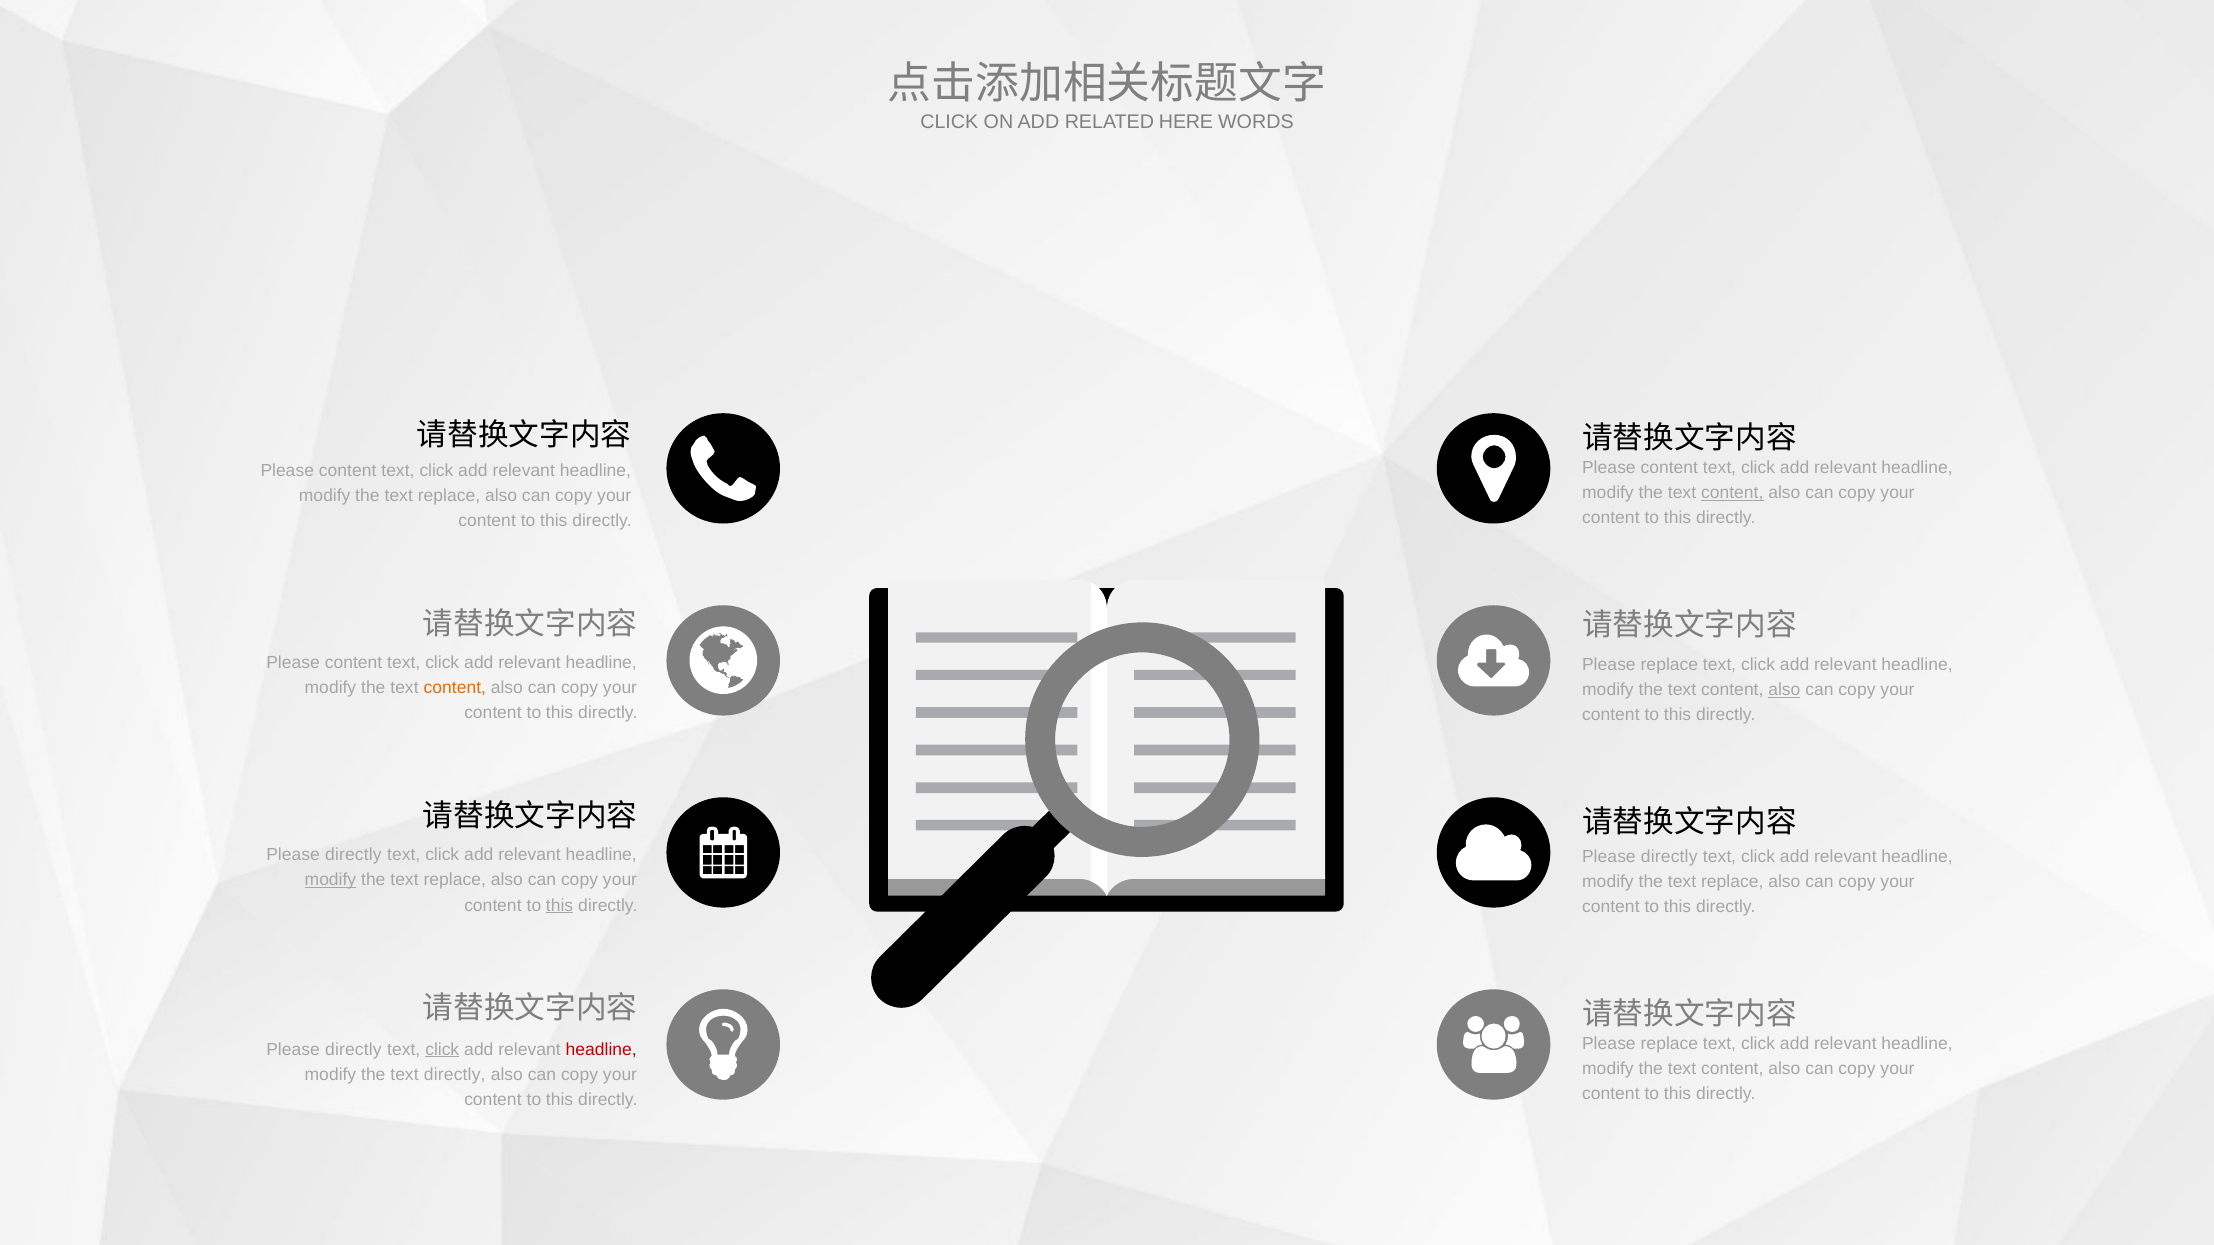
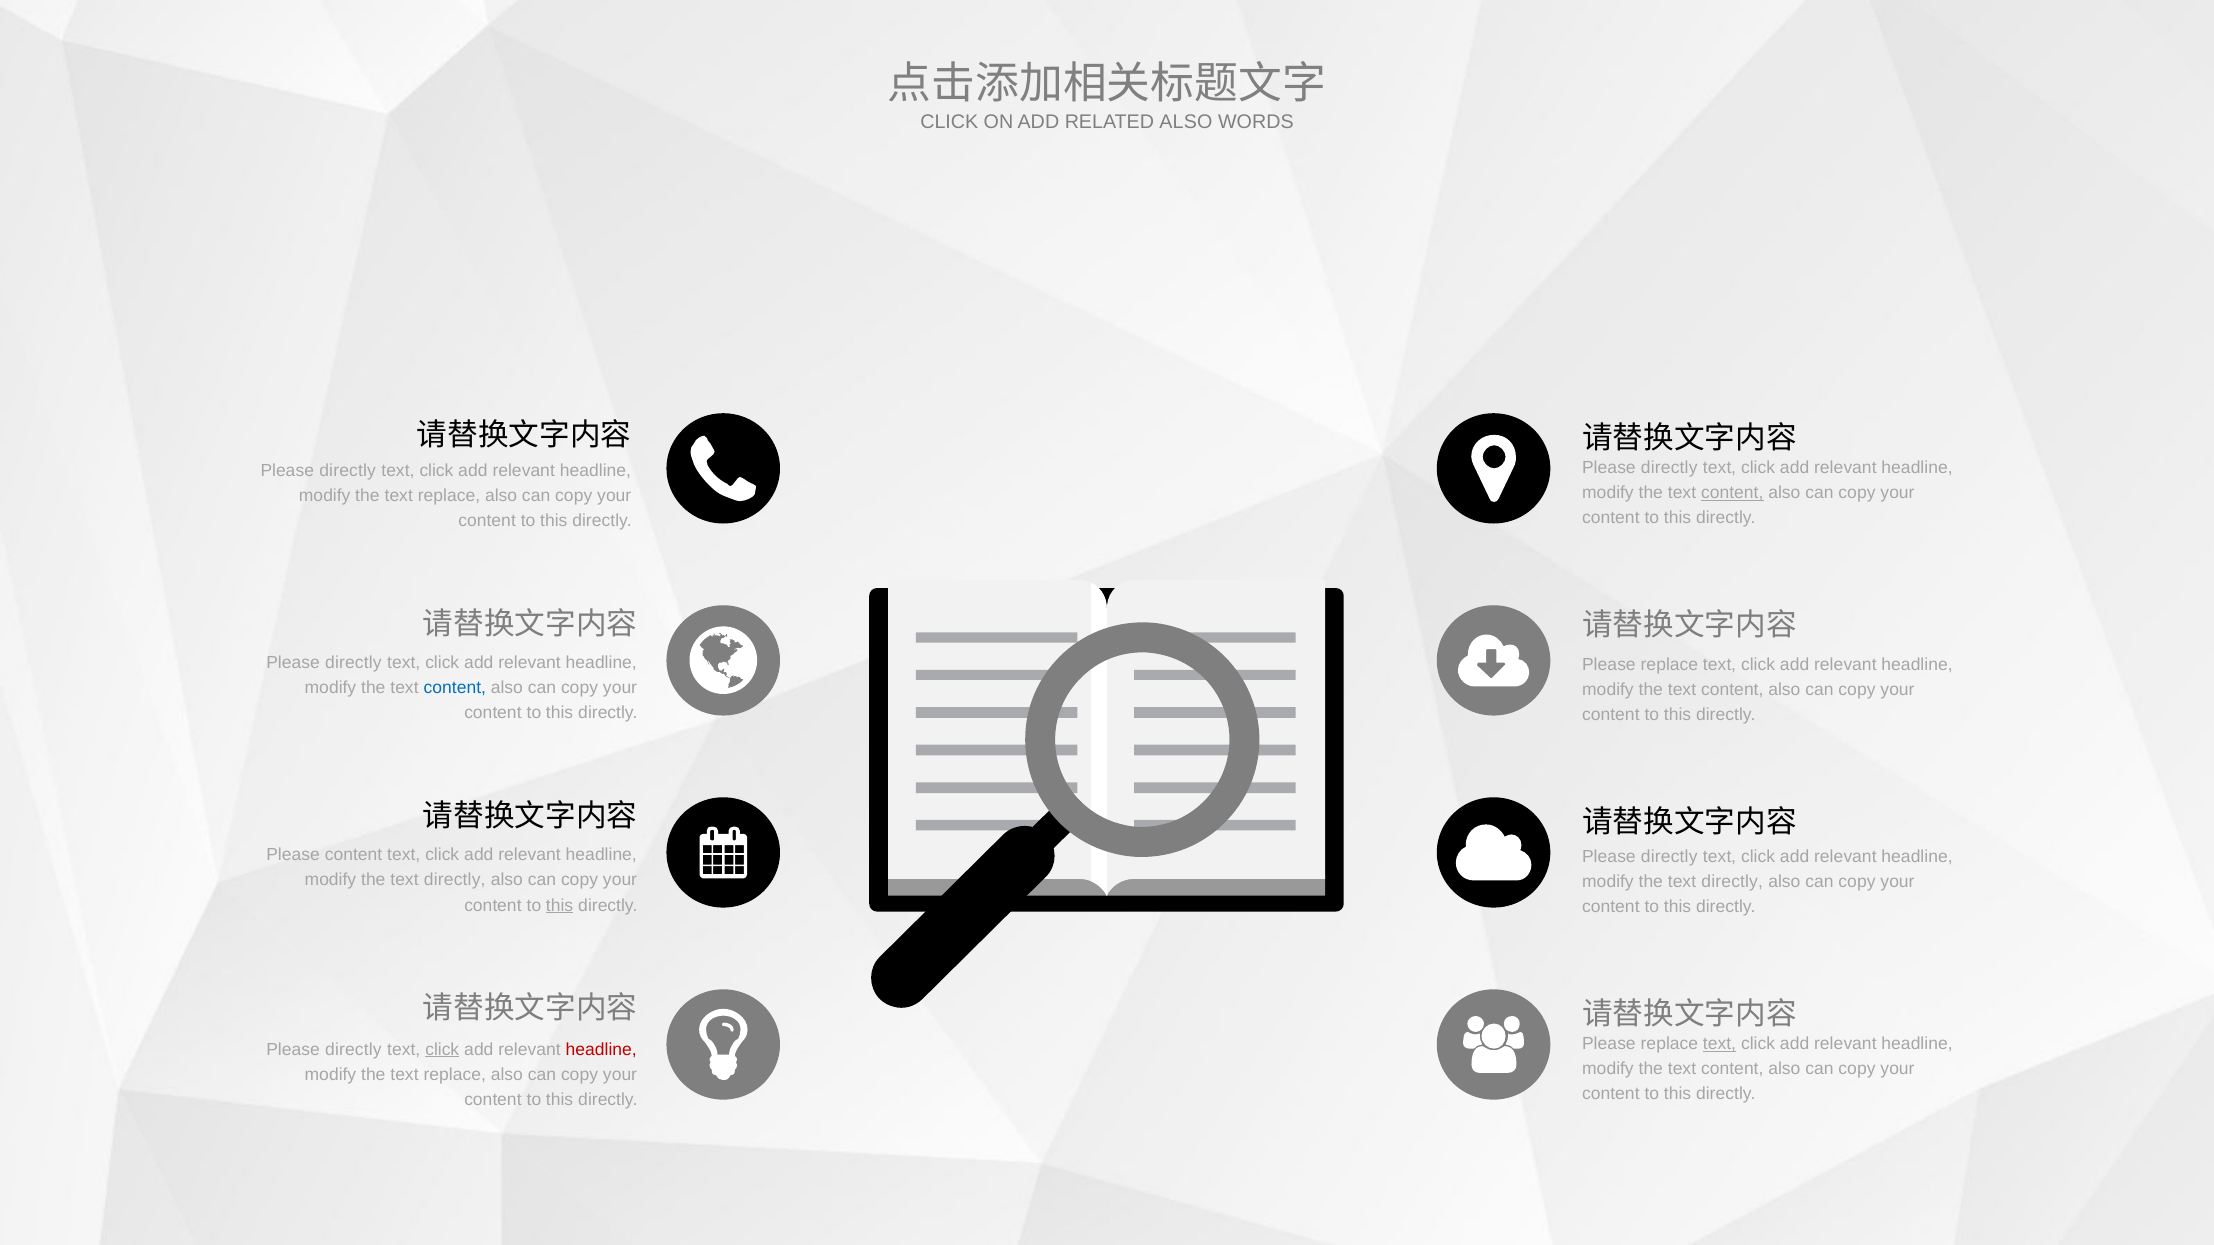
RELATED HERE: HERE -> ALSO (1186, 122)
content: content -> directly (1669, 468)
content: content -> directly (348, 471)
content: content -> directly (353, 662)
content colour: orange -> blue (455, 688)
also underline: present -> none (1784, 690)
directly: directly -> content (354, 855)
modify underline: present -> none (330, 880)
replace: replace -> directly (455, 880)
replace: replace -> directly (1732, 882)
text underline: none -> present (1720, 1044)
directly: directly -> replace (455, 1075)
